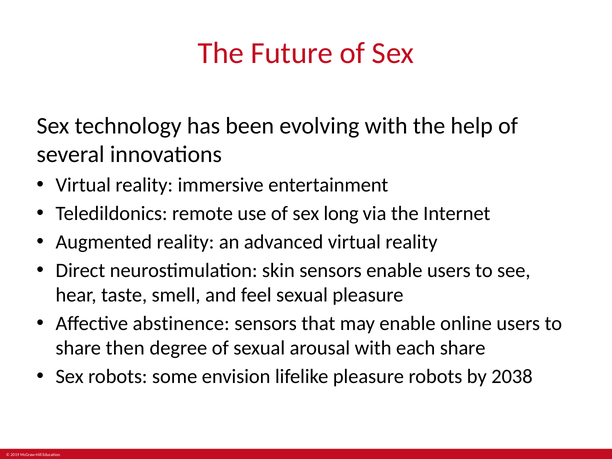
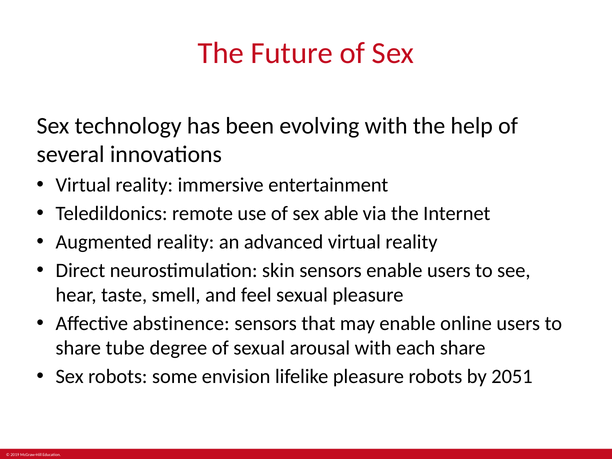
long: long -> able (341, 214)
then: then -> tube (125, 348)
2038: 2038 -> 2051 (512, 377)
